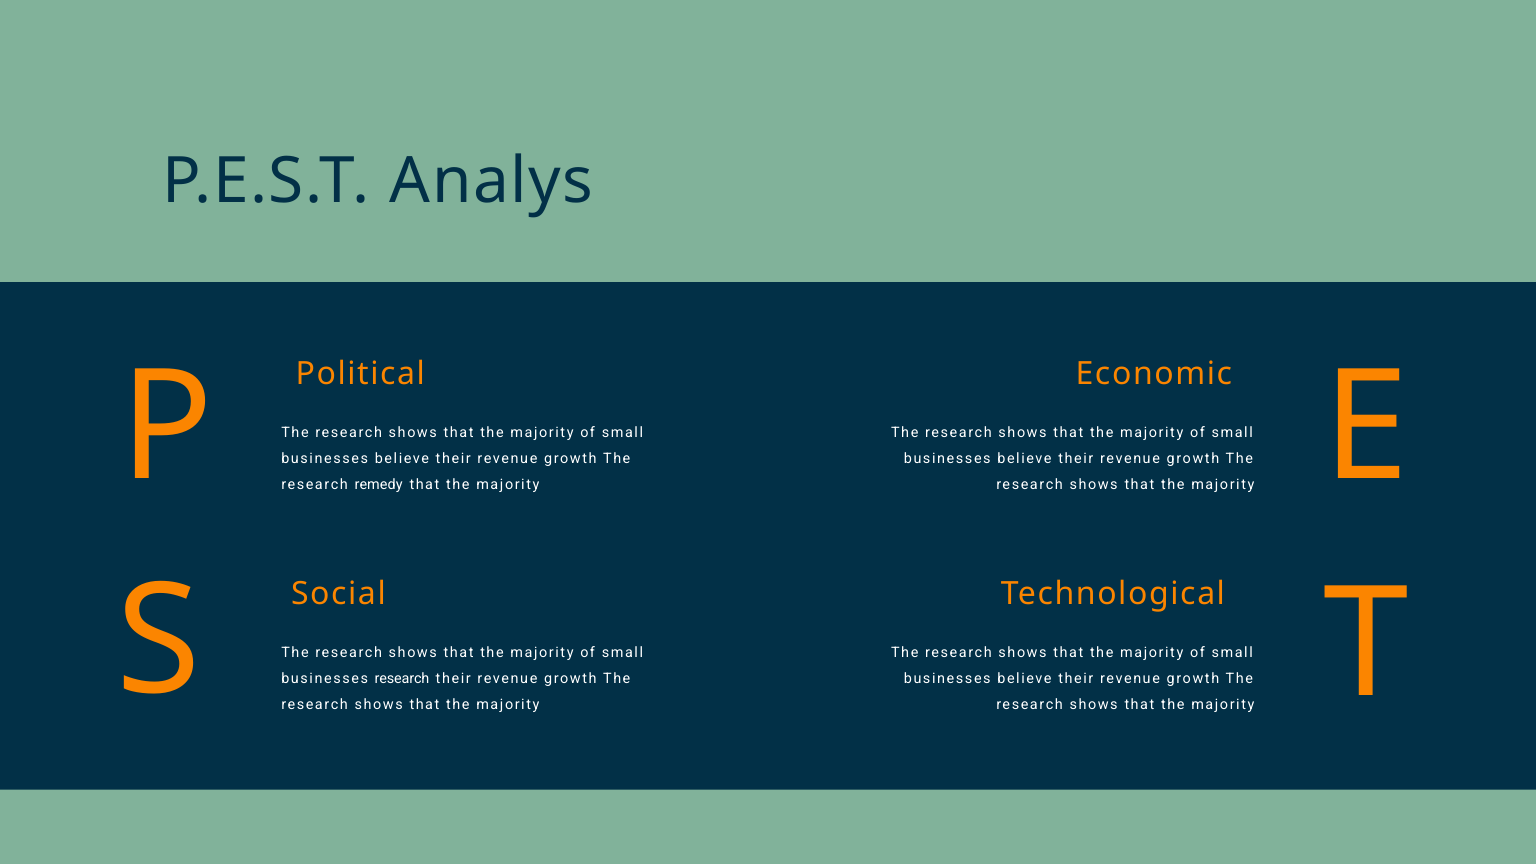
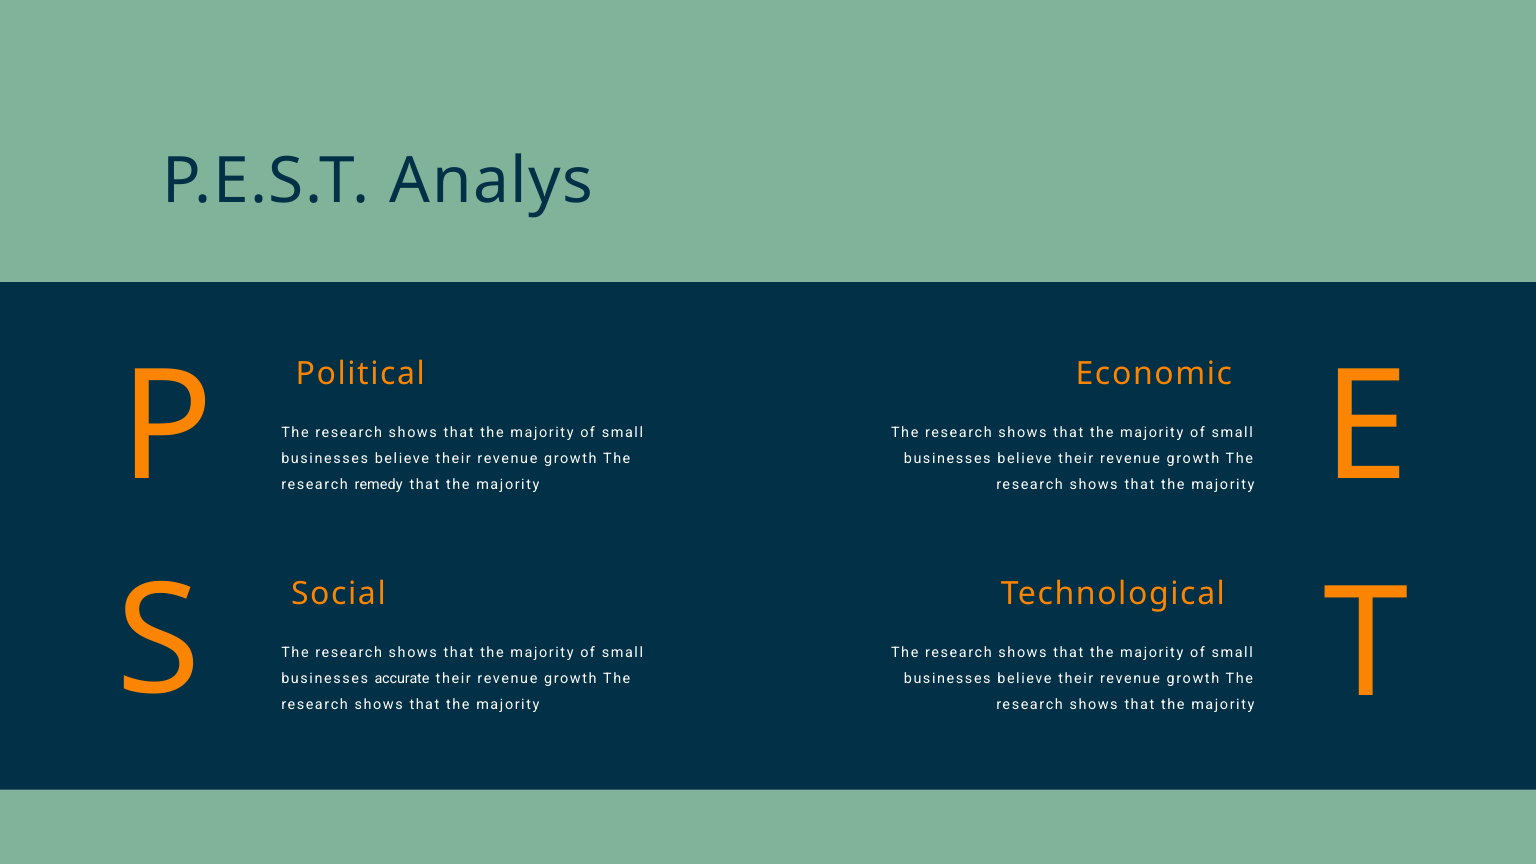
businesses research: research -> accurate (402, 679)
